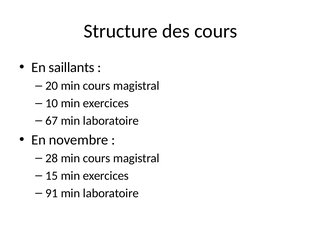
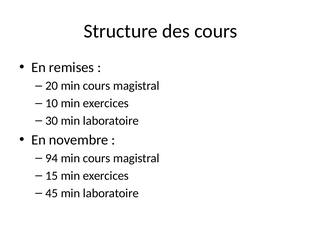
saillants: saillants -> remises (72, 67)
67: 67 -> 30 (52, 121)
28: 28 -> 94 (52, 158)
91: 91 -> 45 (52, 193)
